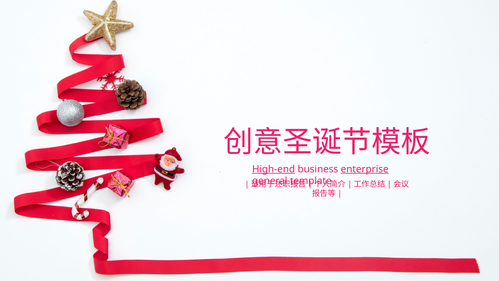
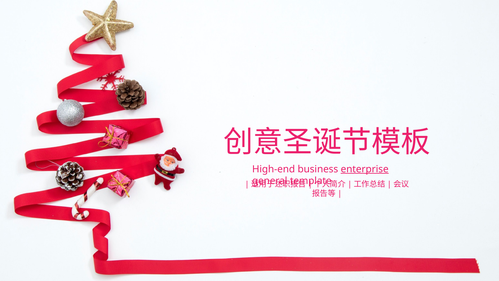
High-end underline: present -> none (274, 169)
